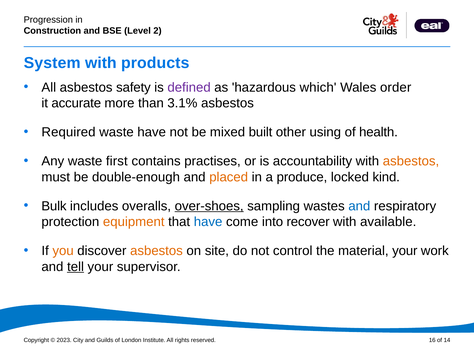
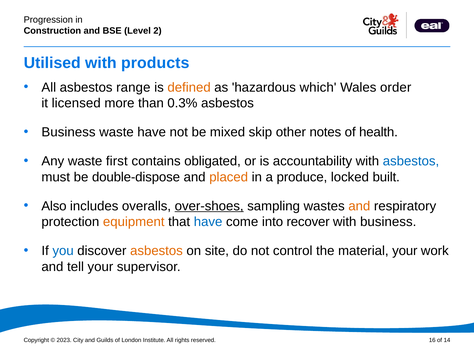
System: System -> Utilised (52, 63)
safety: safety -> range (133, 87)
defined colour: purple -> orange (189, 87)
accurate: accurate -> licensed (76, 103)
3.1%: 3.1% -> 0.3% (182, 103)
Required: Required -> Business (69, 132)
built: built -> skip (260, 132)
using: using -> notes (325, 132)
practises: practises -> obligated (213, 161)
asbestos colour: orange -> blue (411, 161)
double-enough: double-enough -> double-dispose (136, 177)
kind: kind -> built (386, 177)
Bulk: Bulk -> Also (54, 206)
and colour: blue -> orange (359, 206)
with available: available -> business (388, 222)
you colour: orange -> blue (63, 251)
tell underline: present -> none (76, 266)
